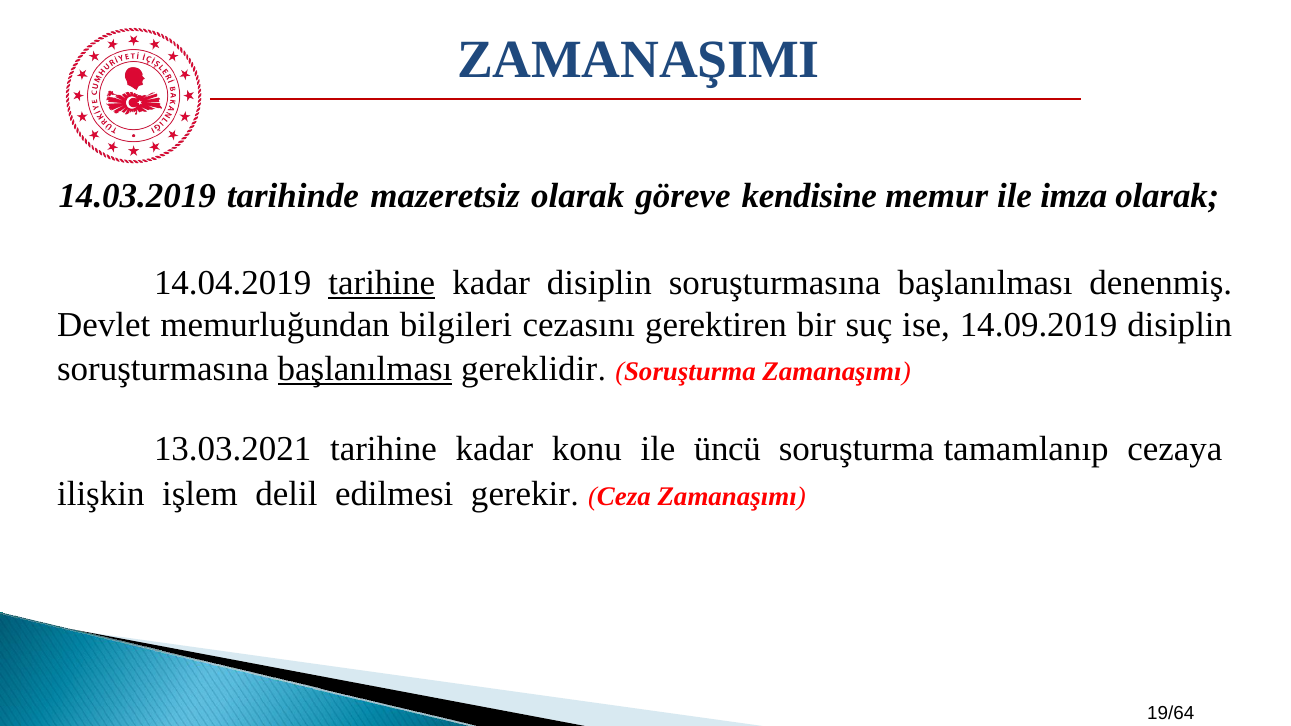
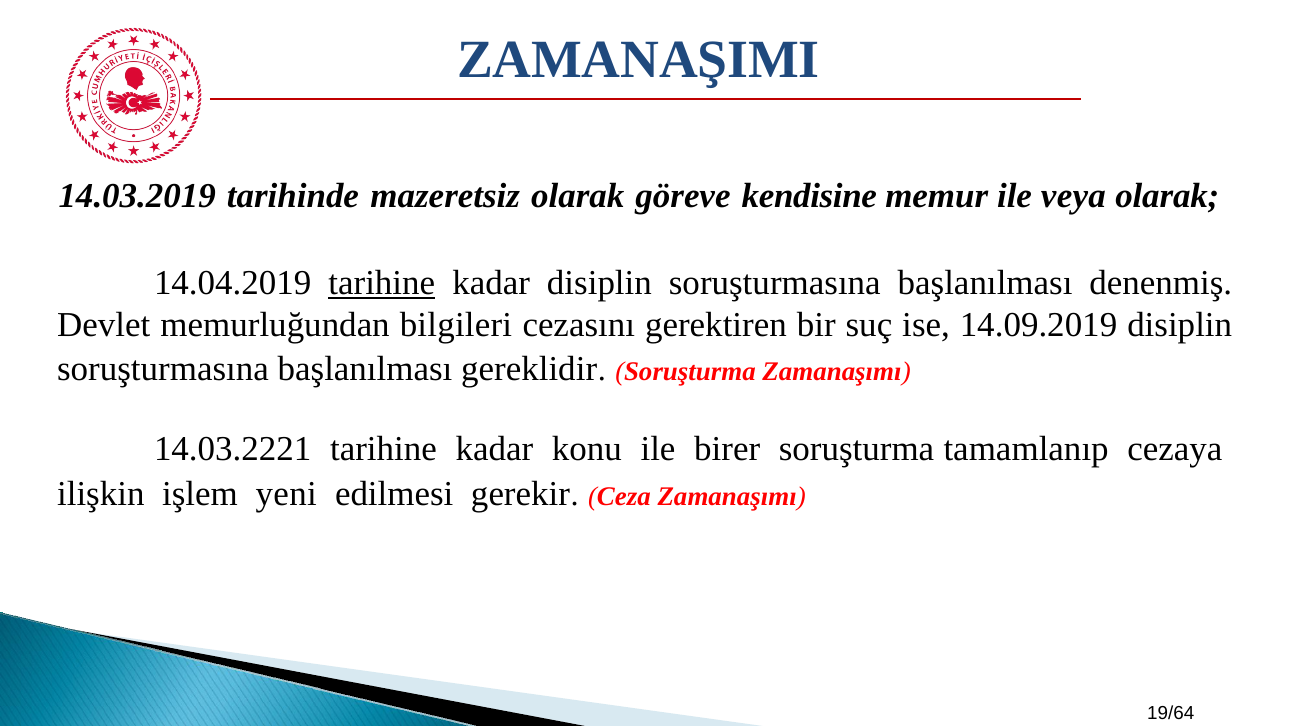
imza: imza -> veya (1073, 196)
başlanılması underline: present -> none (365, 369)
13.03.2021: 13.03.2021 -> 14.03.2221 (233, 449)
üncü: üncü -> birer (727, 449)
delil: delil -> yeni (286, 495)
